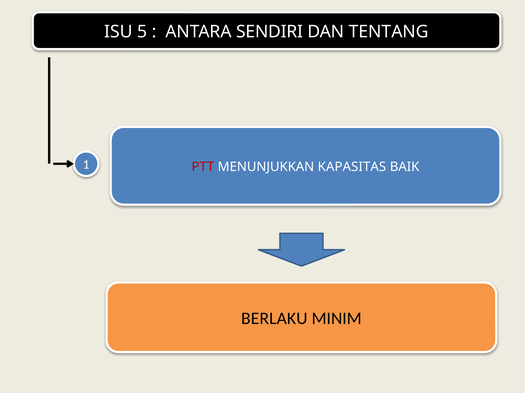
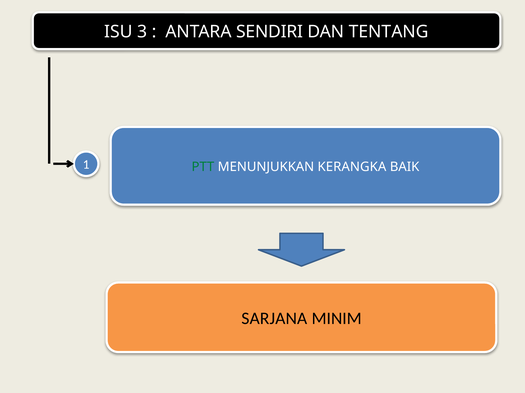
5: 5 -> 3 (142, 32)
PTT colour: red -> green (203, 167)
KAPASITAS: KAPASITAS -> KERANGKA (352, 167)
BERLAKU: BERLAKU -> SARJANA (274, 319)
